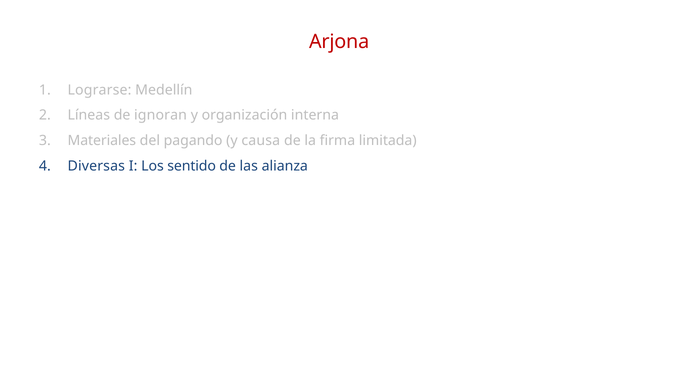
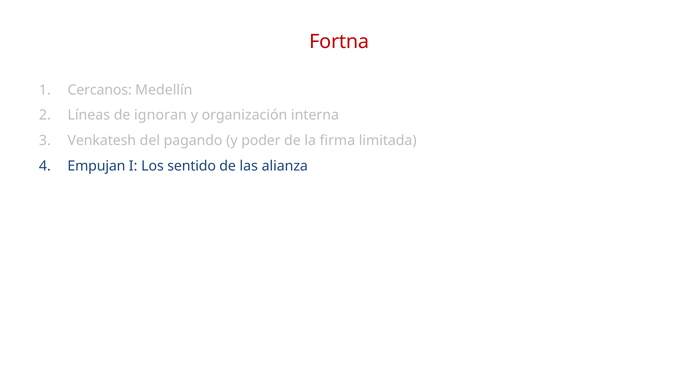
Arjona: Arjona -> Fortna (339, 42)
Lograrse: Lograrse -> Cercanos (100, 90)
Materiales: Materiales -> Venkatesh (102, 141)
causa: causa -> poder (261, 141)
Diversas: Diversas -> Empujan (96, 166)
